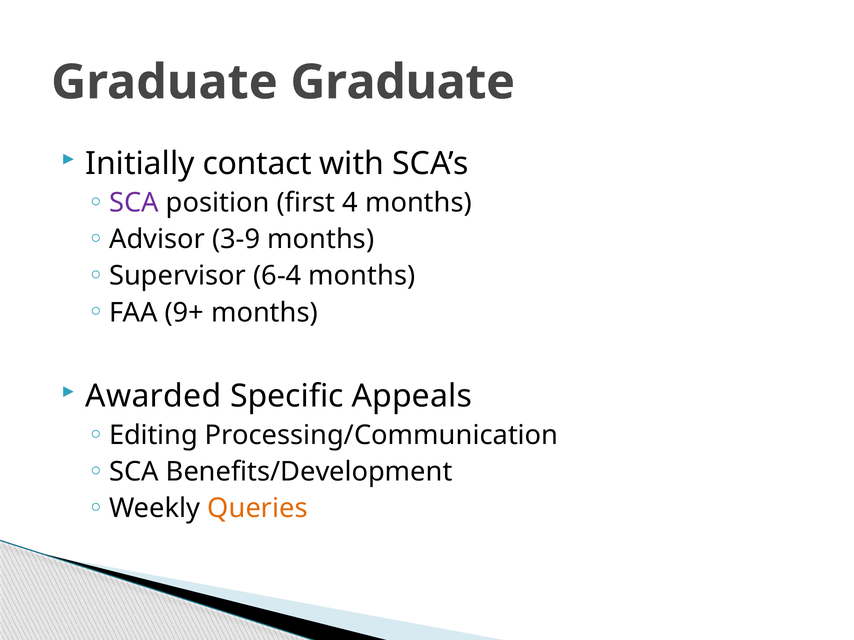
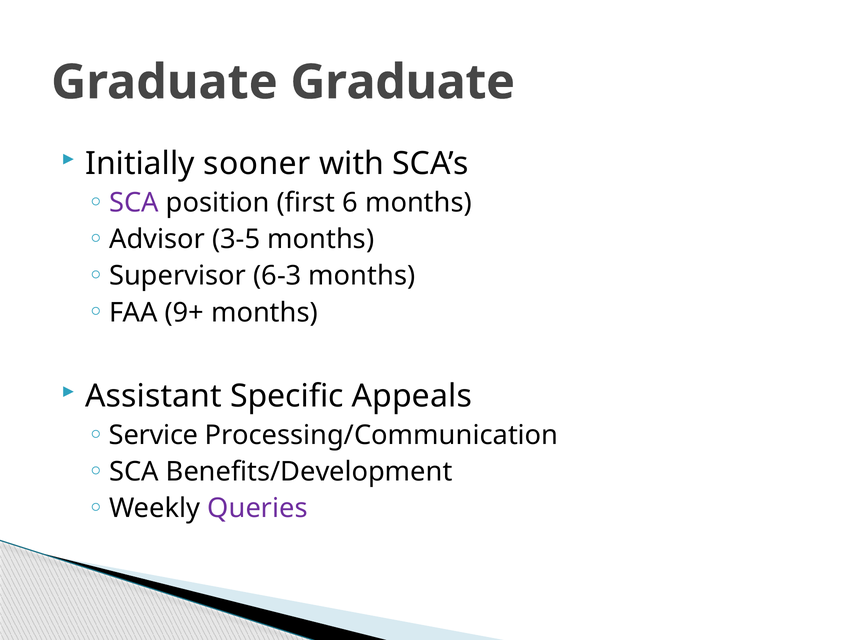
contact: contact -> sooner (257, 164)
4: 4 -> 6 (350, 203)
3-9: 3-9 -> 3-5 (236, 240)
6-4: 6-4 -> 6-3 (277, 276)
Awarded: Awarded -> Assistant (153, 397)
Editing: Editing -> Service (154, 436)
Queries colour: orange -> purple (258, 509)
